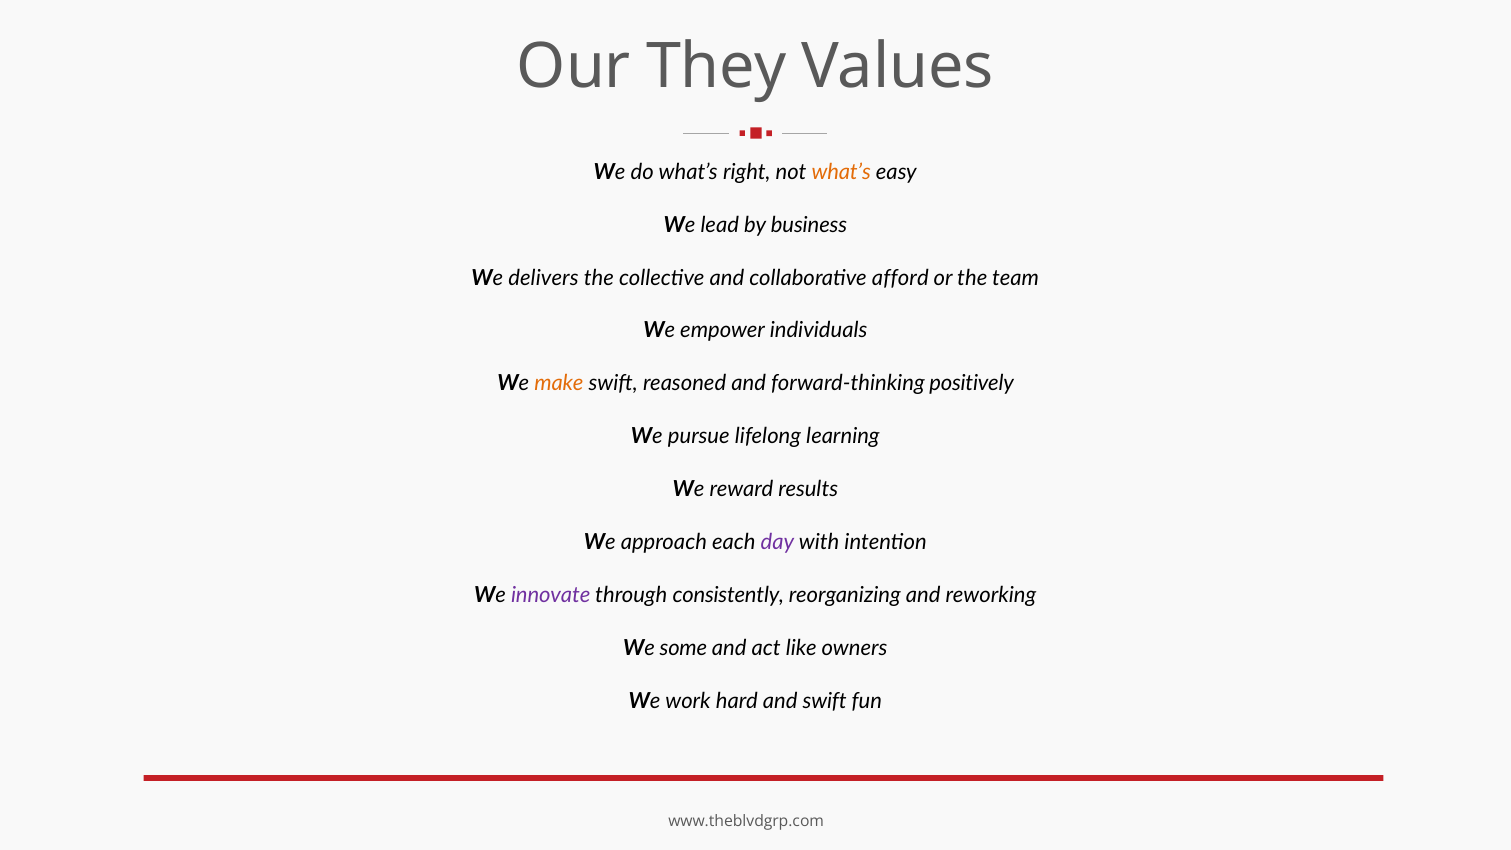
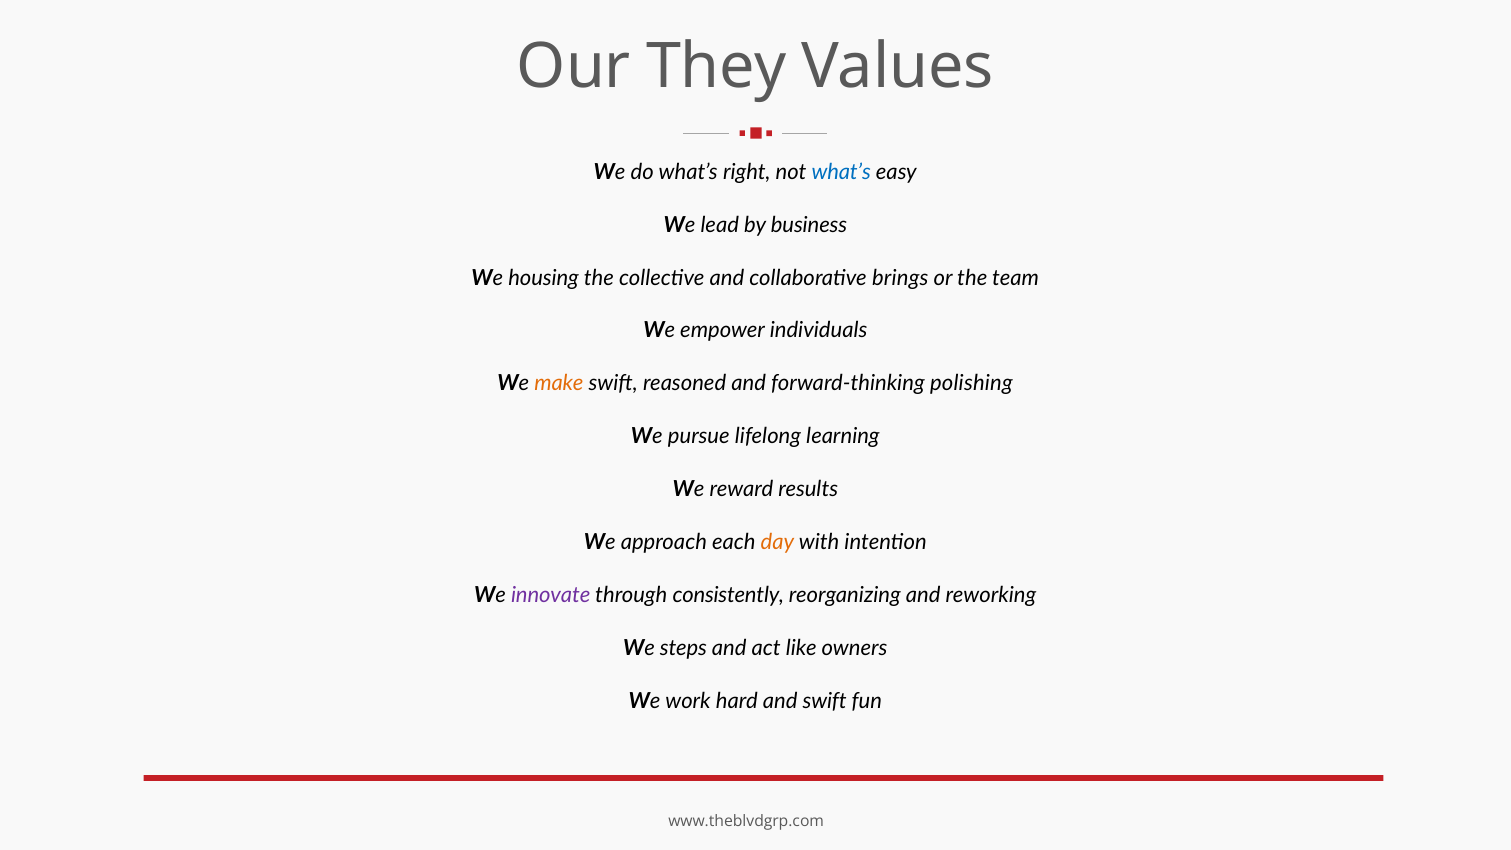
what’s colour: orange -> blue (841, 172)
delivers: delivers -> housing (544, 278)
afford: afford -> brings (900, 278)
positively: positively -> polishing (971, 384)
day colour: purple -> orange (777, 542)
some: some -> steps (683, 648)
